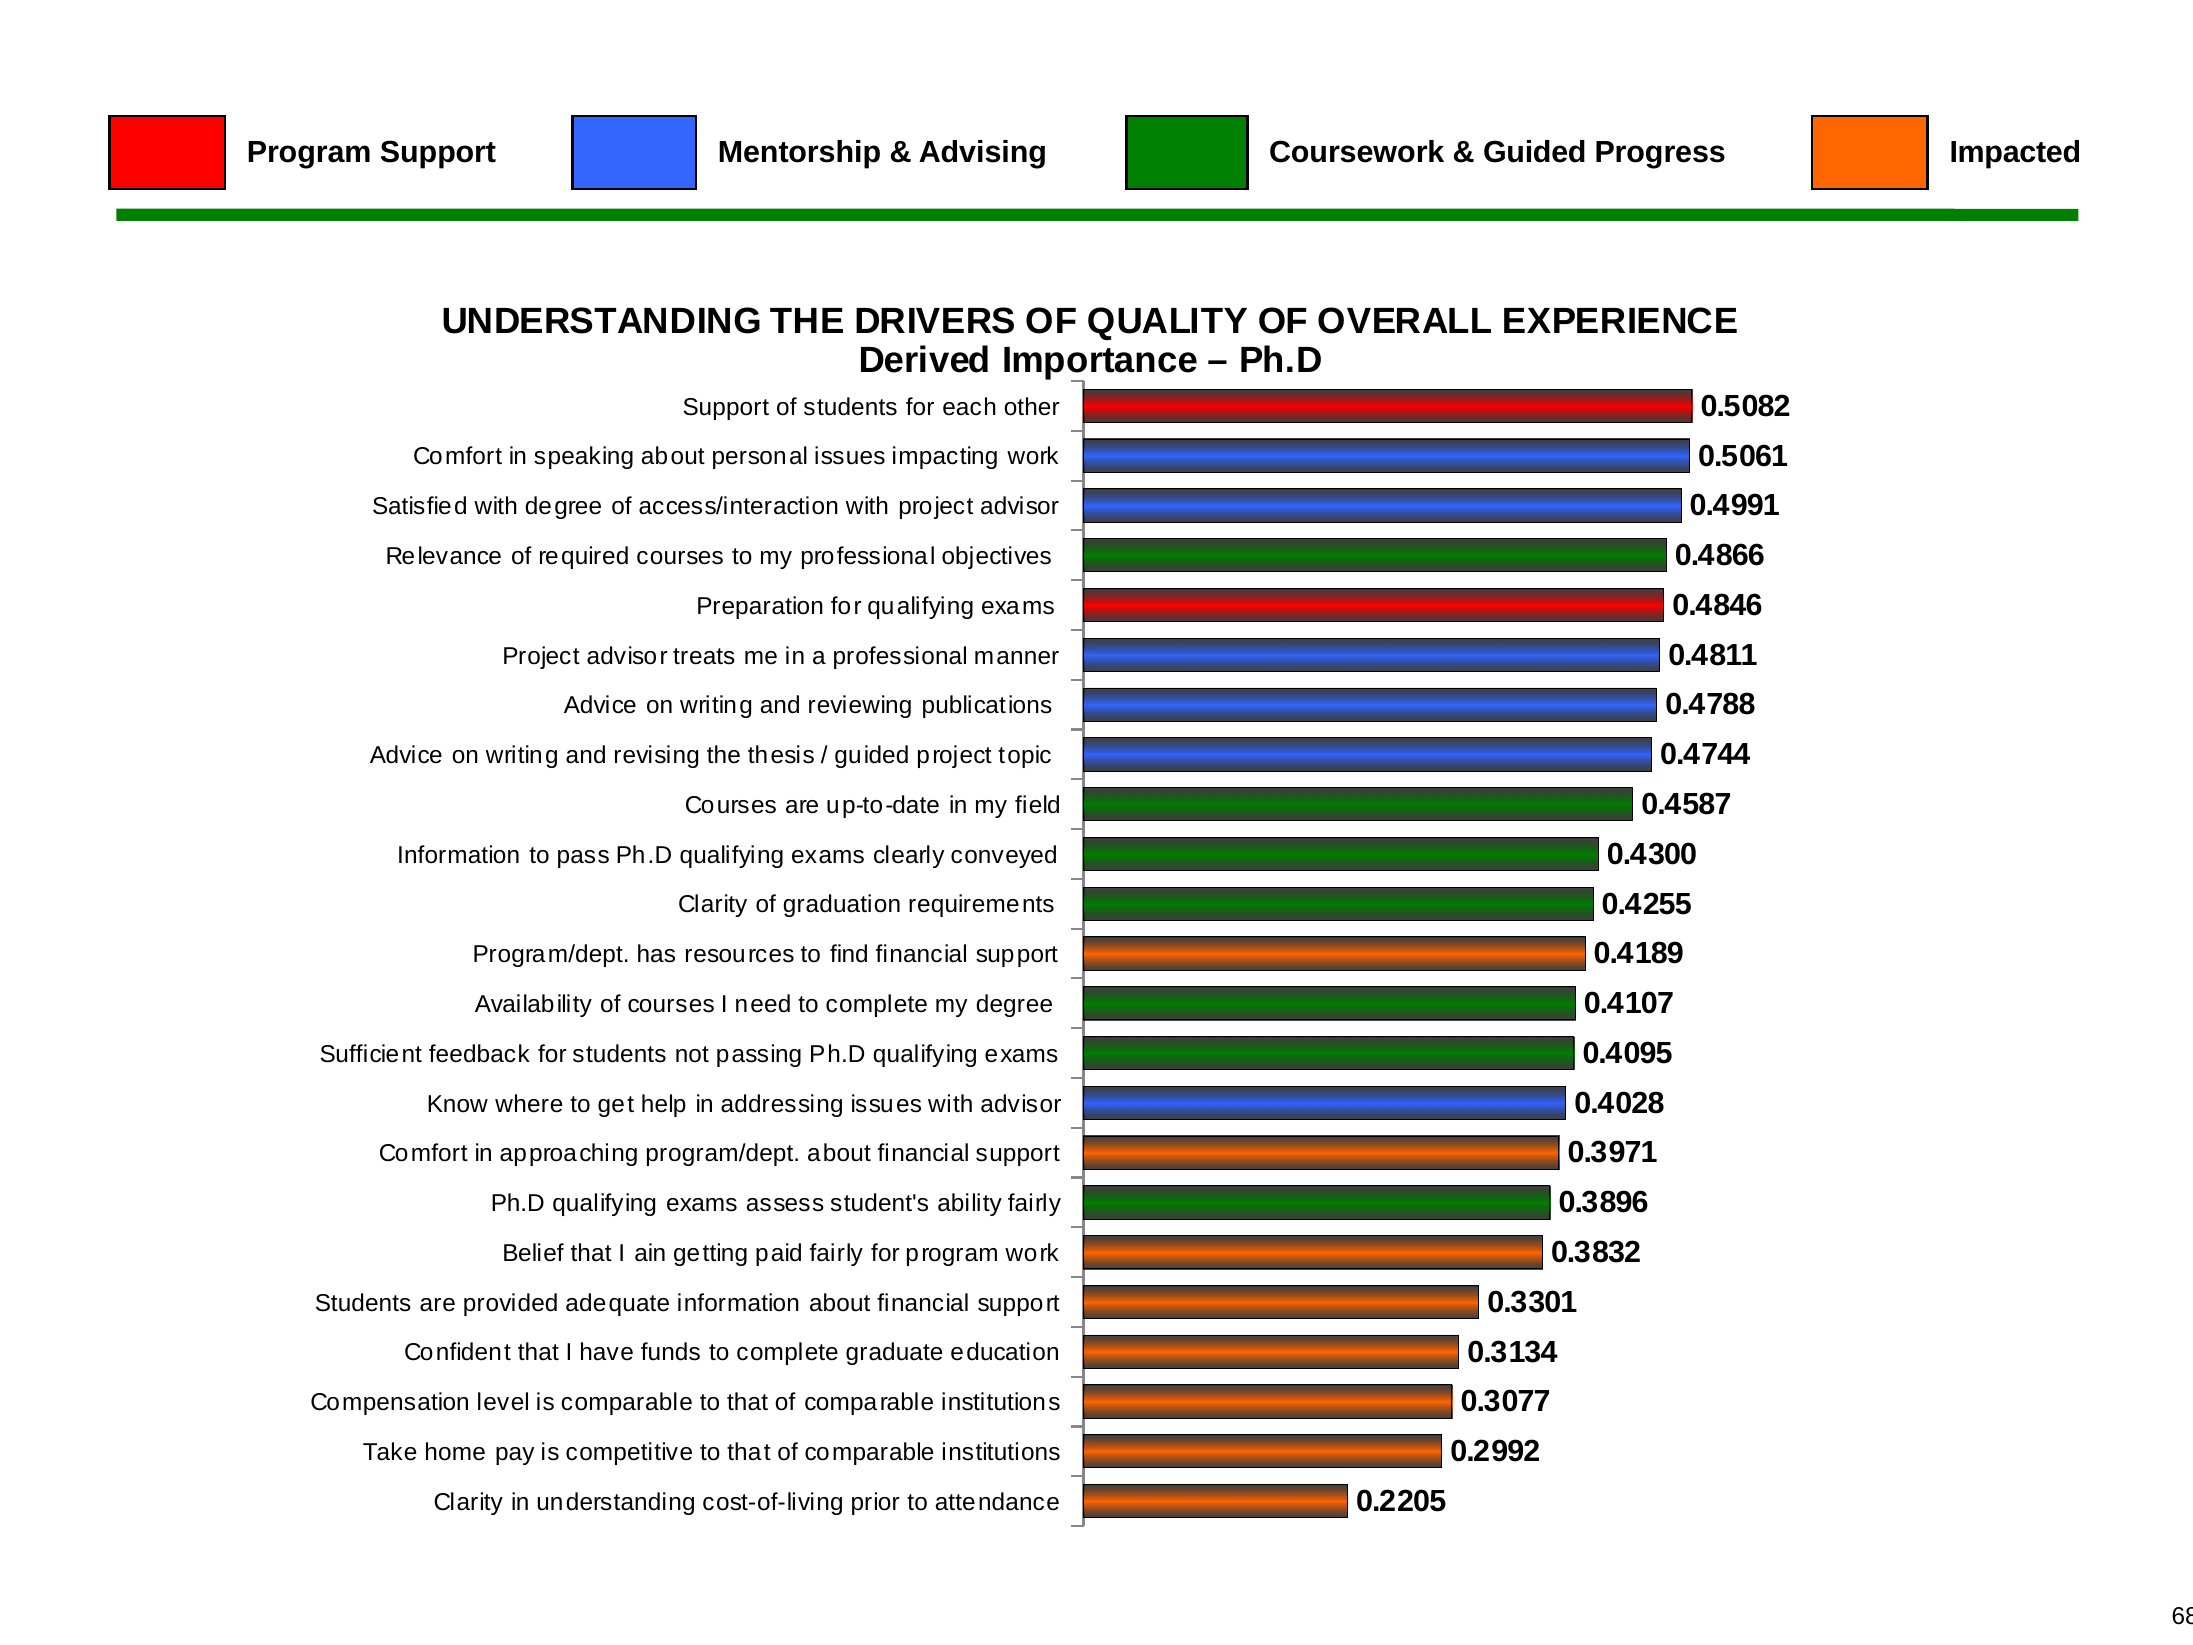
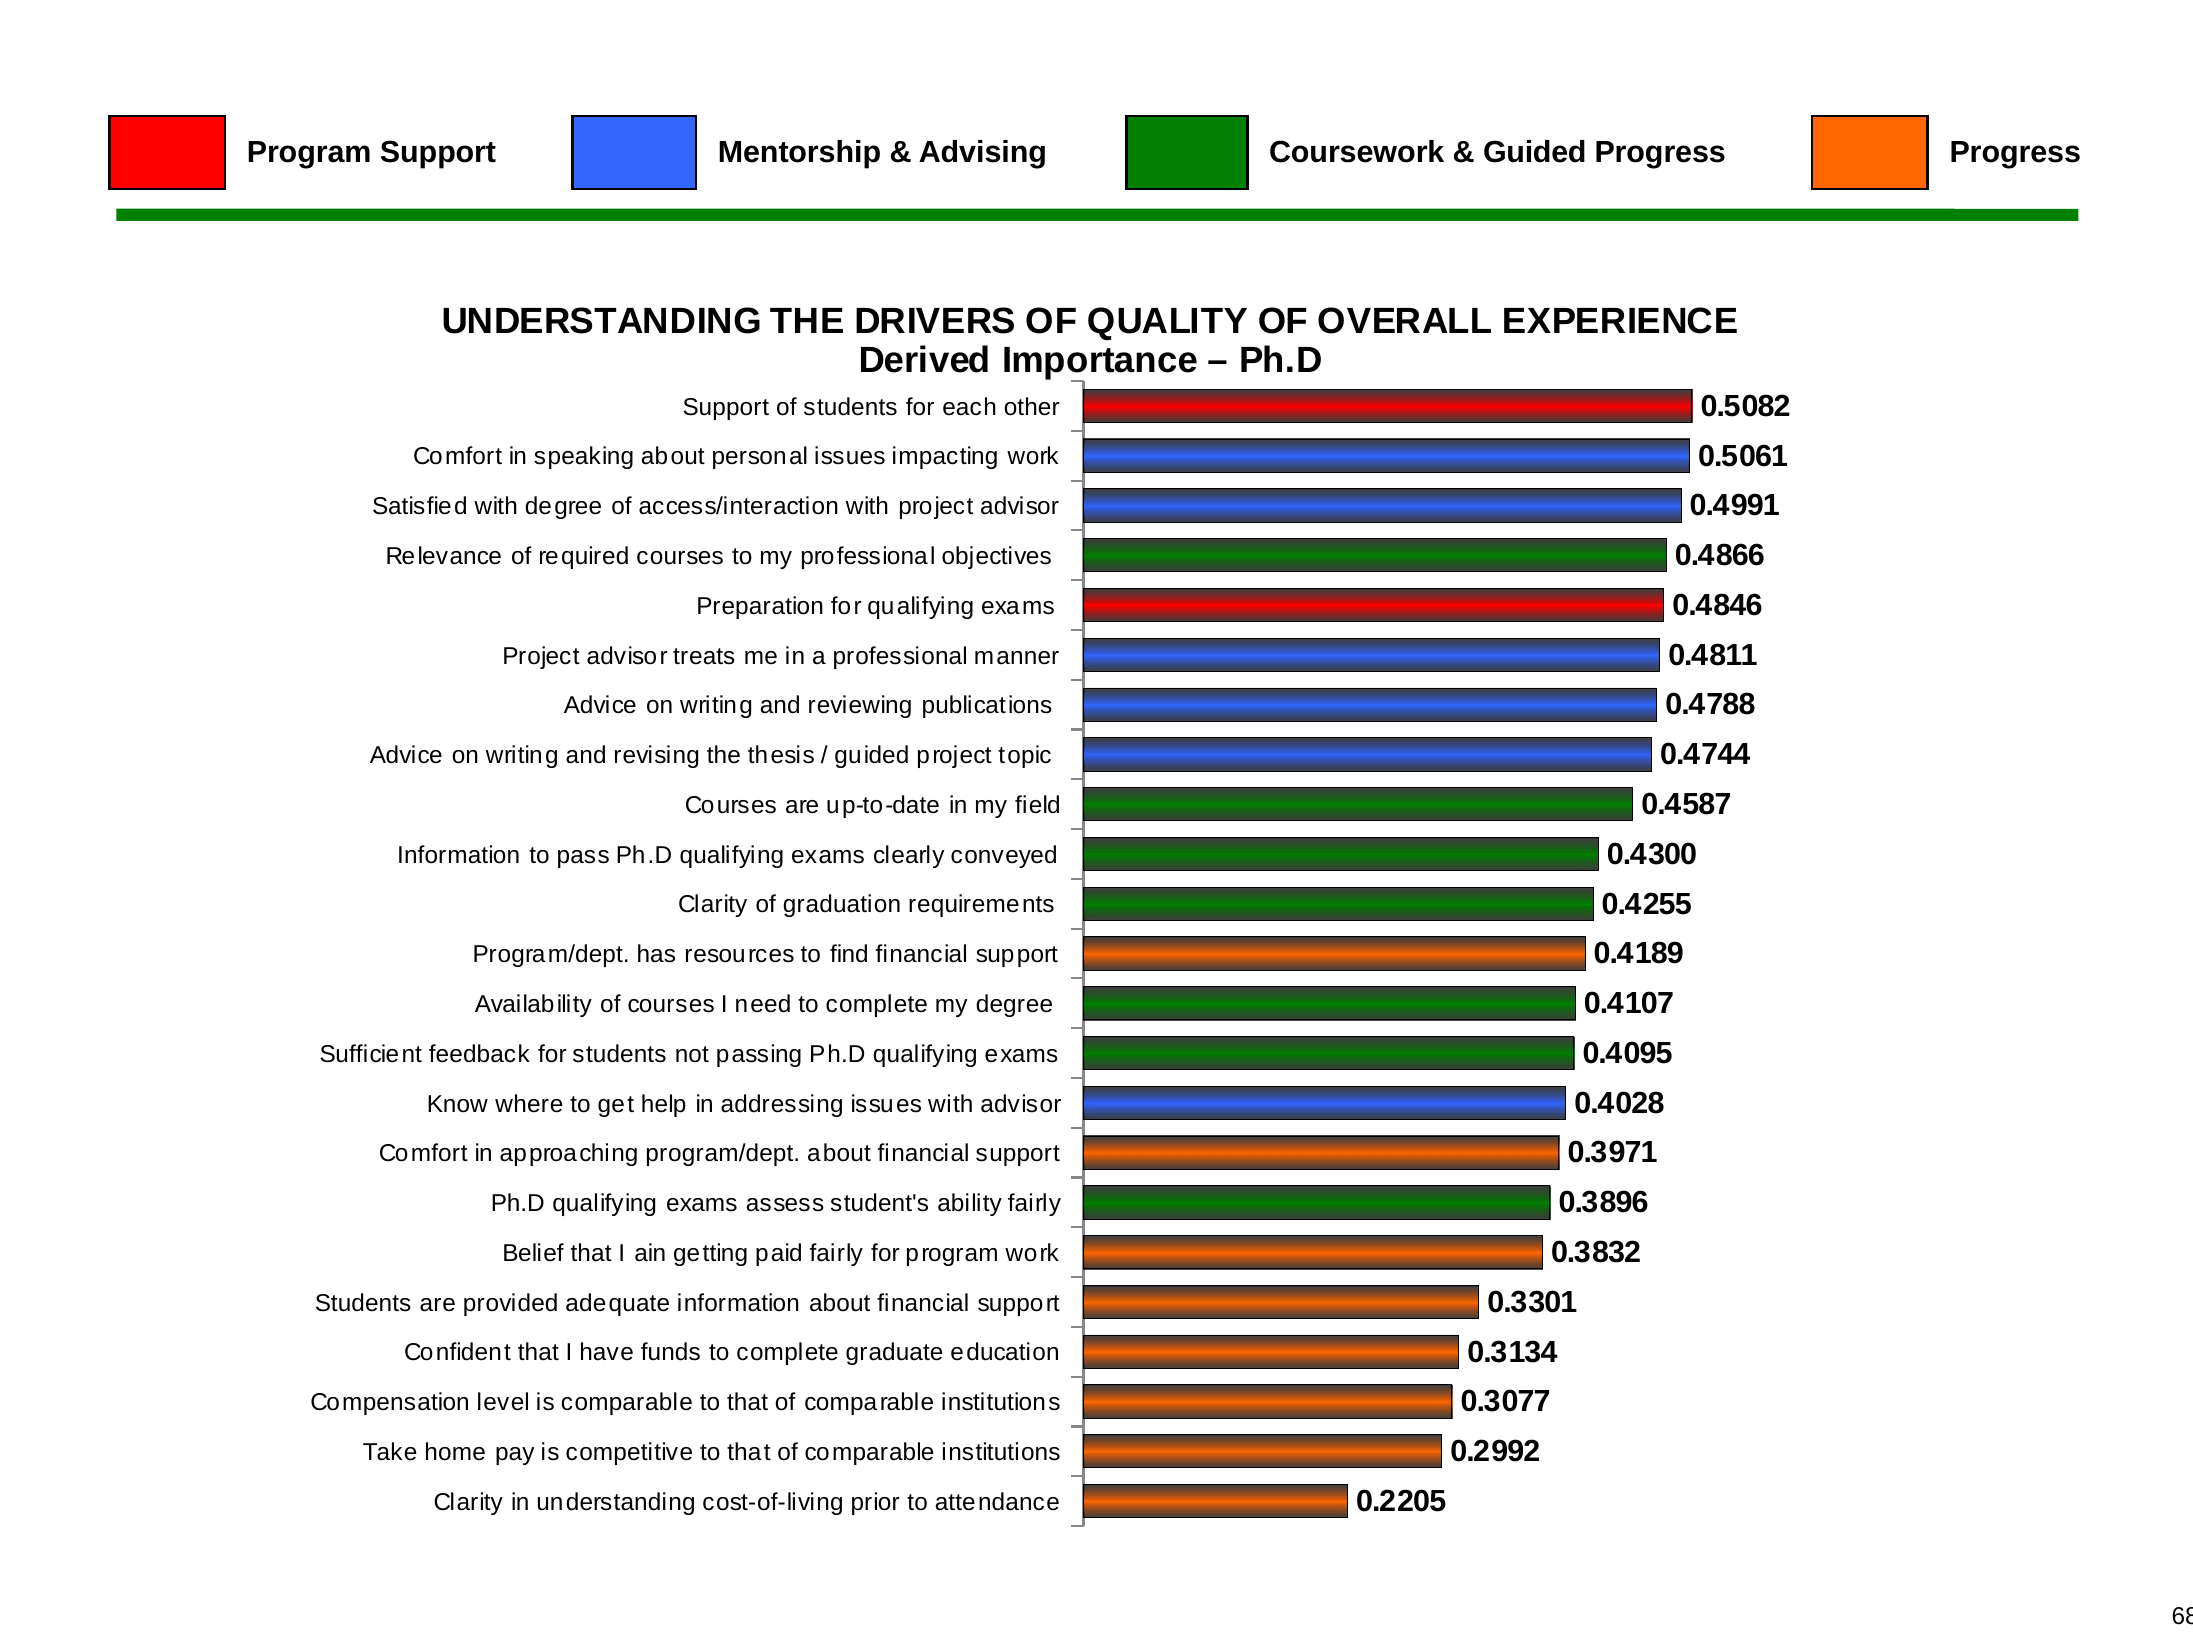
Progress Impacted: Impacted -> Progress (2015, 153)
